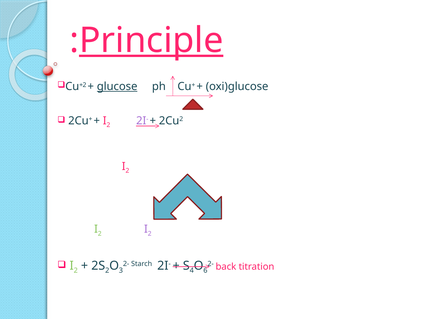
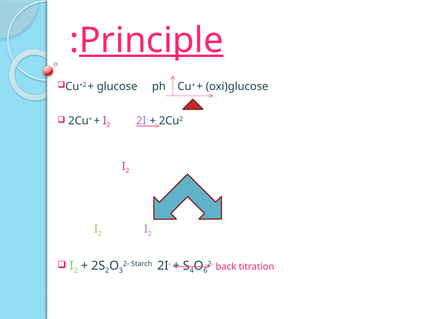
glucose underline: present -> none (117, 87)
